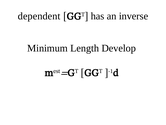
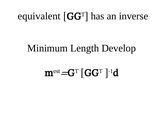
dependent: dependent -> equivalent (39, 16)
